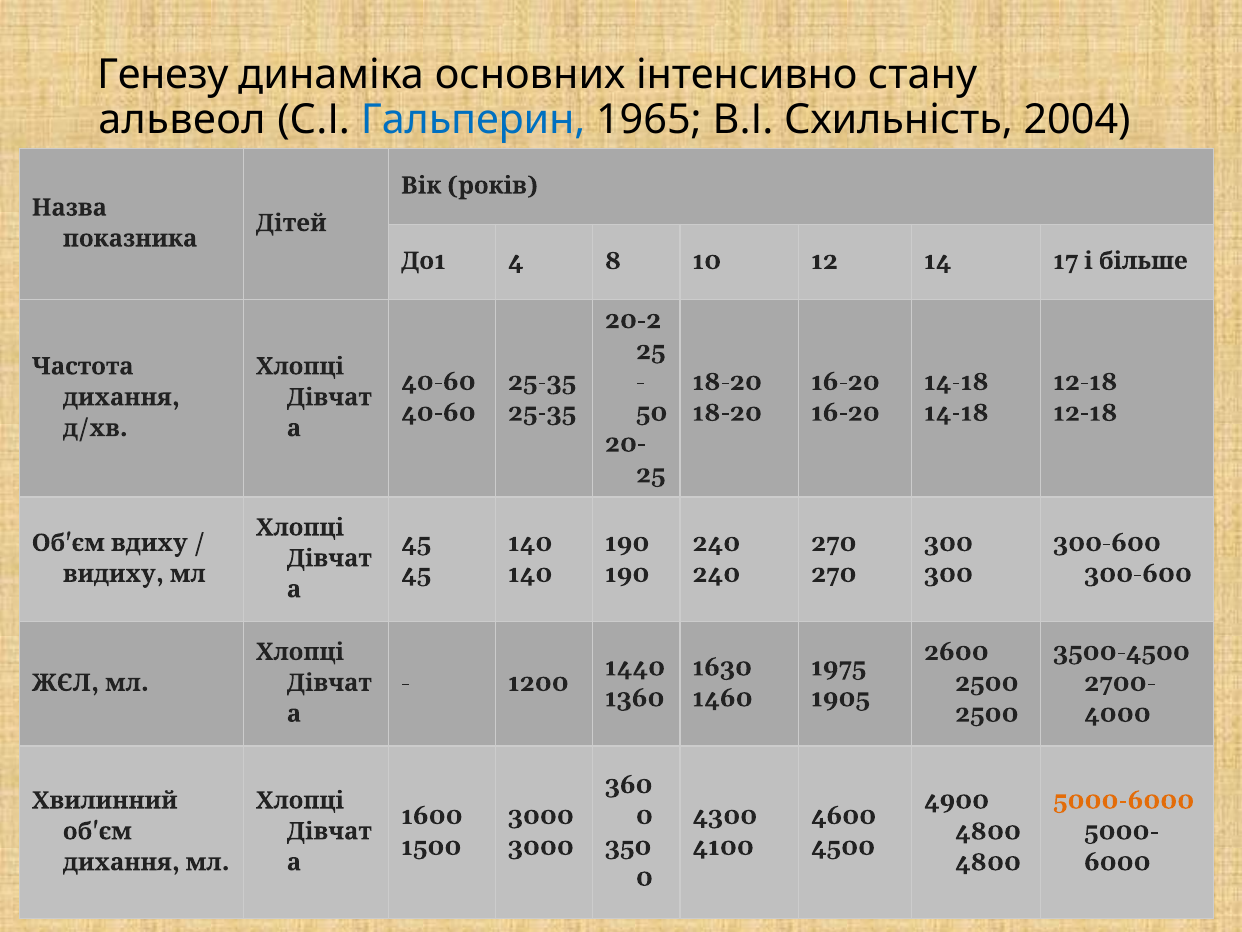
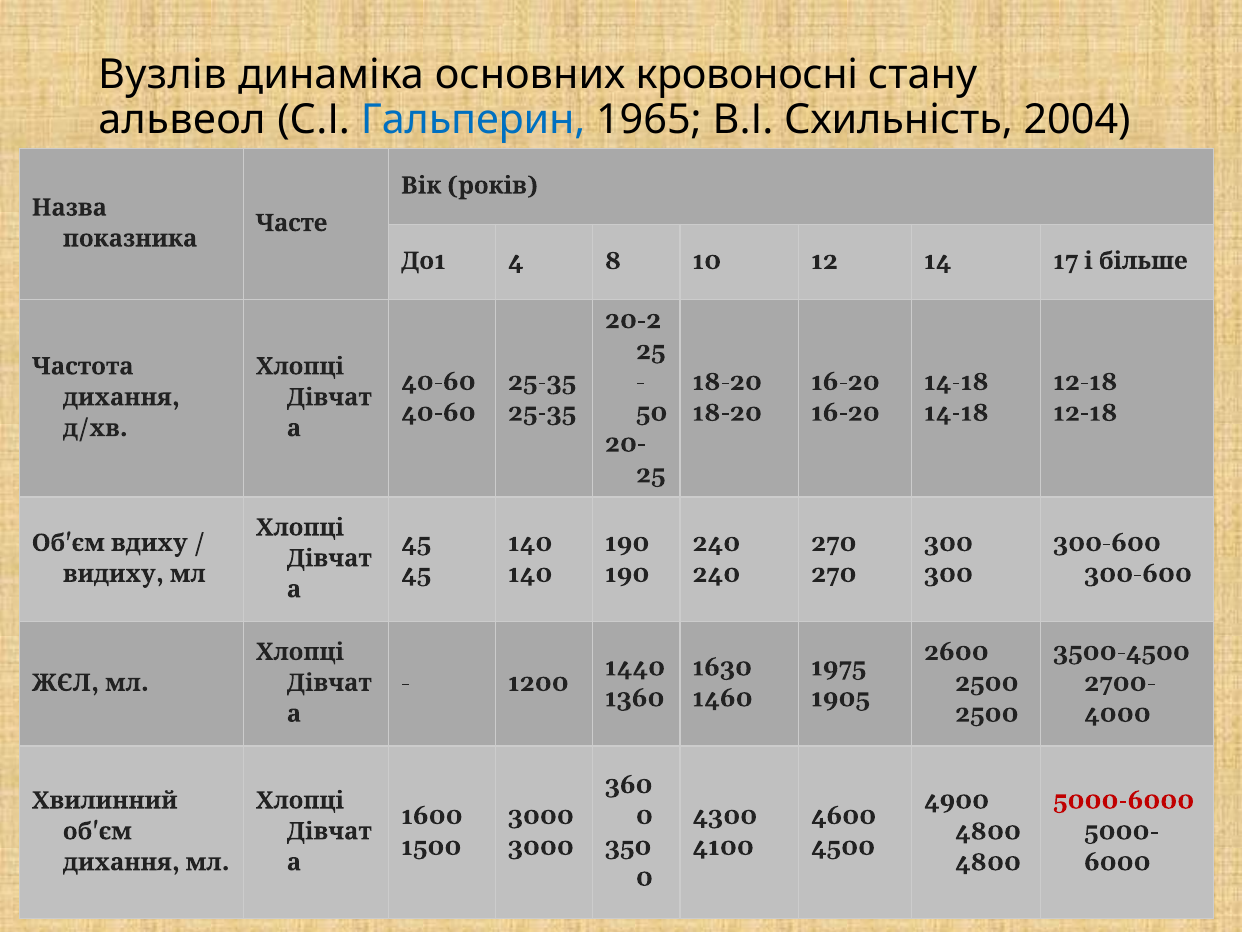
Генезу: Генезу -> Вузлів (162, 75)
інтенсивно: інтенсивно -> кровоносні (747, 75)
Дітей: Дітей -> Часте (291, 223)
5000-6000 colour: orange -> red (1124, 800)
